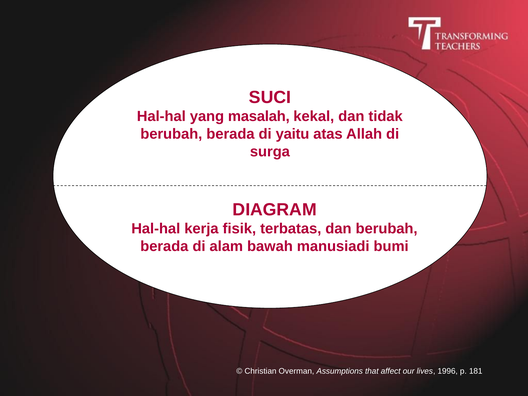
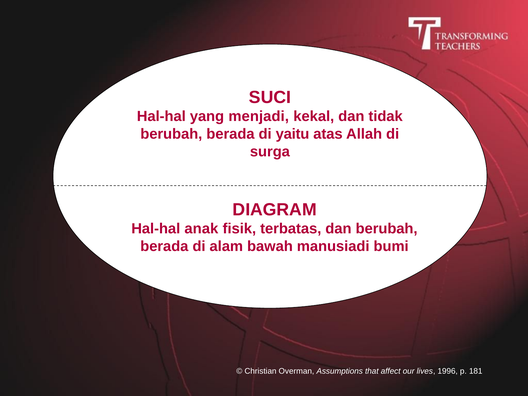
masalah: masalah -> menjadi (259, 116)
kerja: kerja -> anak (201, 229)
